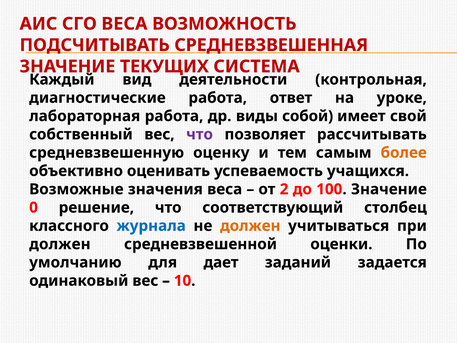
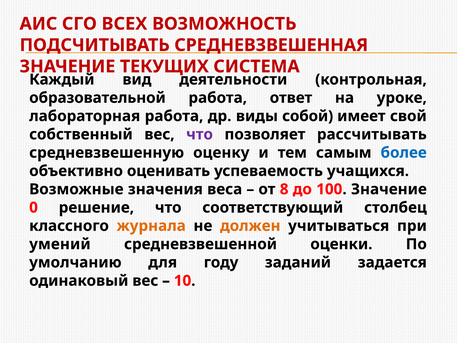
СГО ВЕСА: ВЕСА -> ВСЕХ (124, 24)
диагностические: диагностические -> образовательной (97, 98)
более colour: orange -> blue (404, 153)
2: 2 -> 8 (284, 189)
журнала colour: blue -> orange (151, 226)
должен: должен -> умений (60, 244)
дает: дает -> году (221, 262)
